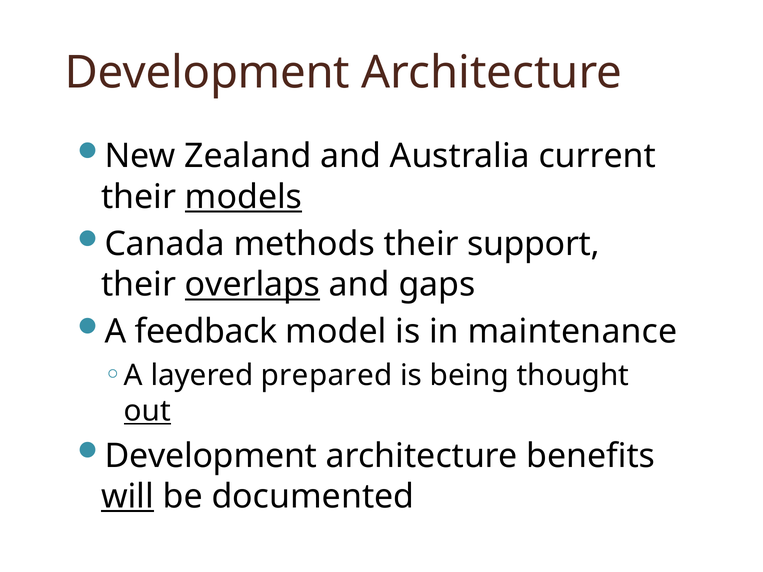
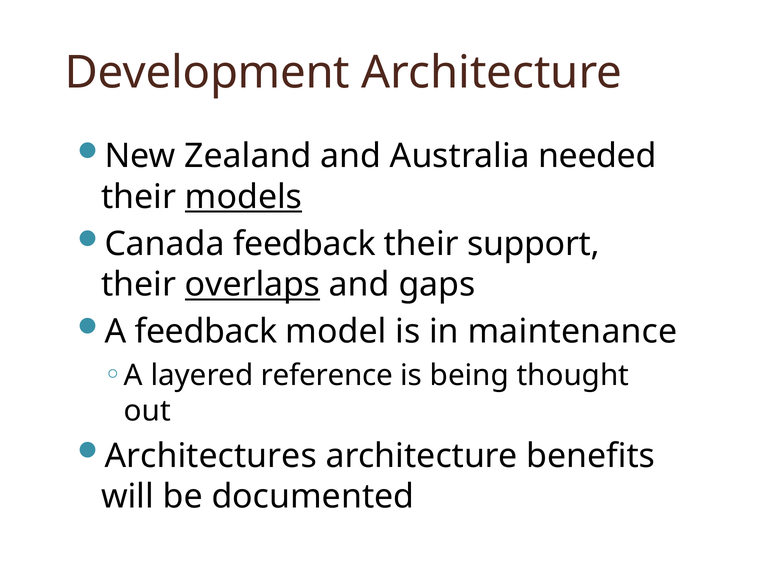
current: current -> needed (597, 156)
Canada methods: methods -> feedback (304, 244)
prepared: prepared -> reference (327, 376)
out underline: present -> none (147, 411)
Development: Development -> Architectures (211, 456)
will underline: present -> none (128, 497)
